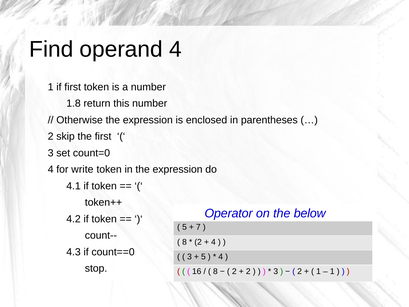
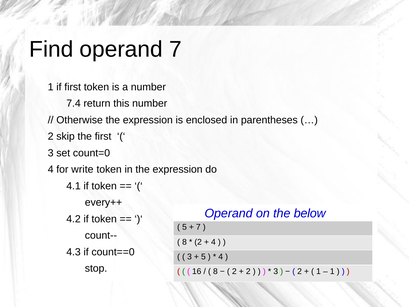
operand 4: 4 -> 7 (175, 49)
1.8: 1.8 -> 7.4 (73, 103)
token++: token++ -> every++ (104, 202)
Operator: Operator -> Operand (229, 213)
